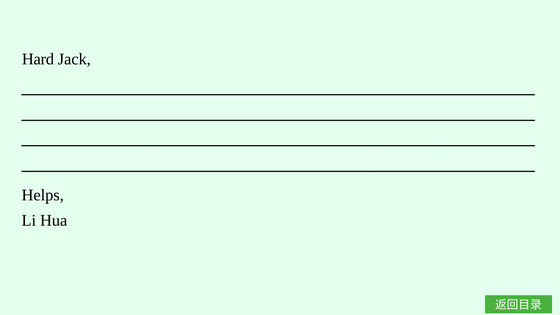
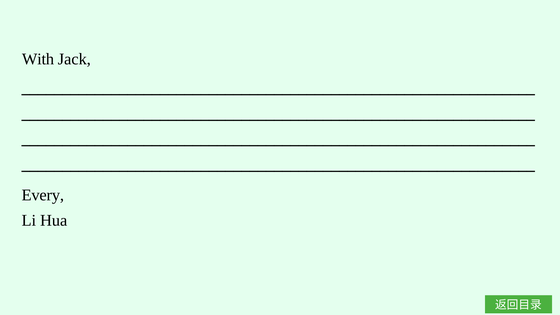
Hard: Hard -> With (38, 59)
Helps: Helps -> Every (43, 195)
